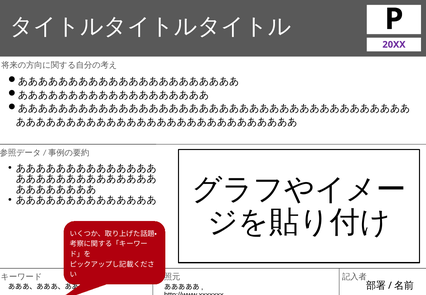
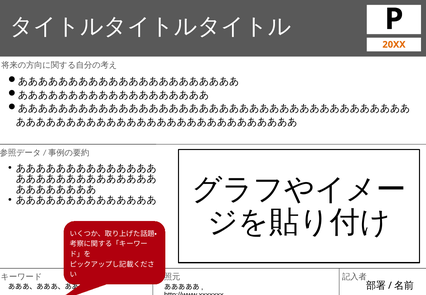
20XX colour: purple -> orange (394, 45)
